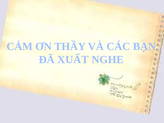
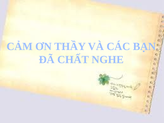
XUẤT: XUẤT -> CHẤT (73, 60)
